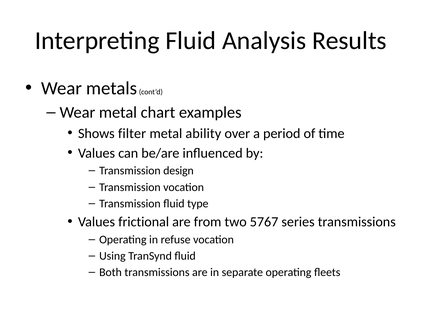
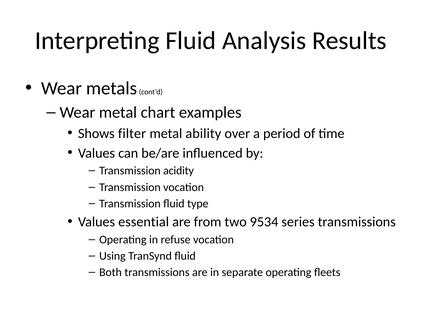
design: design -> acidity (179, 171)
frictional: frictional -> essential (144, 222)
5767: 5767 -> 9534 (264, 222)
